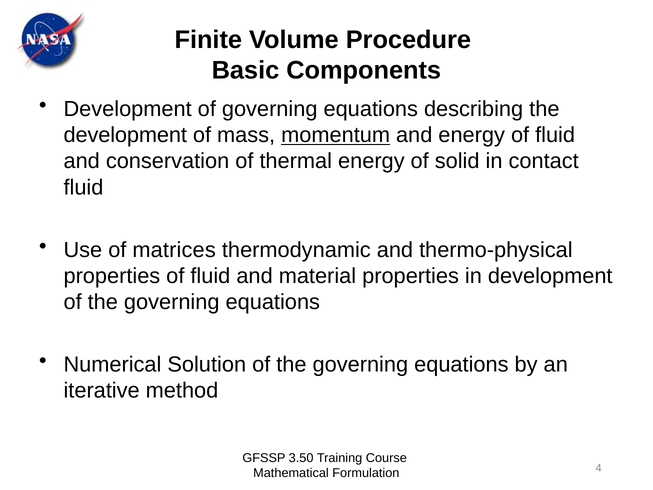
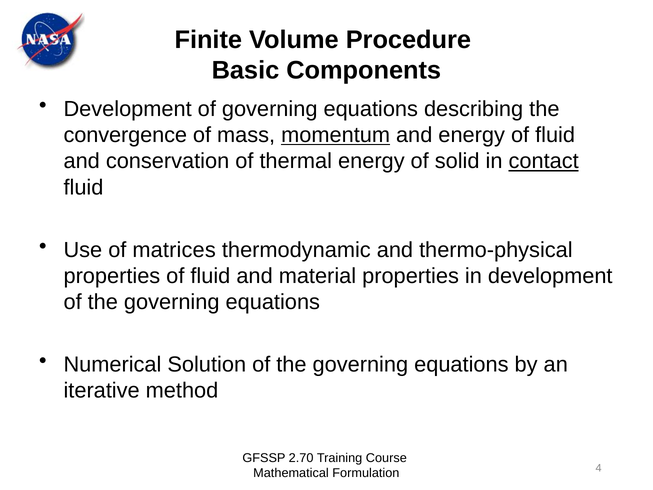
development: development -> convergence (125, 135)
contact underline: none -> present (544, 161)
3.50: 3.50 -> 2.70 (301, 458)
